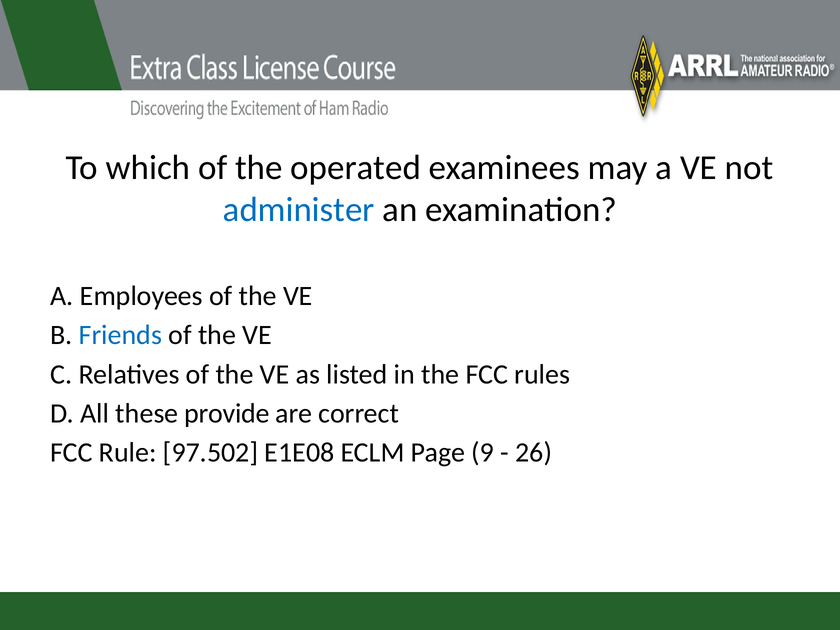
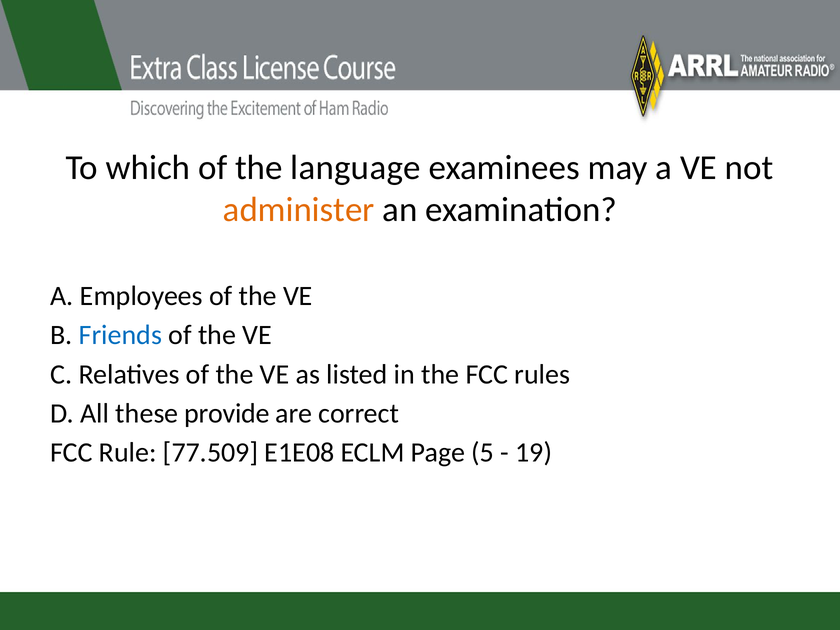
operated: operated -> language (356, 168)
administer colour: blue -> orange (299, 210)
97.502: 97.502 -> 77.509 (211, 453)
9: 9 -> 5 (483, 453)
26: 26 -> 19 (534, 453)
